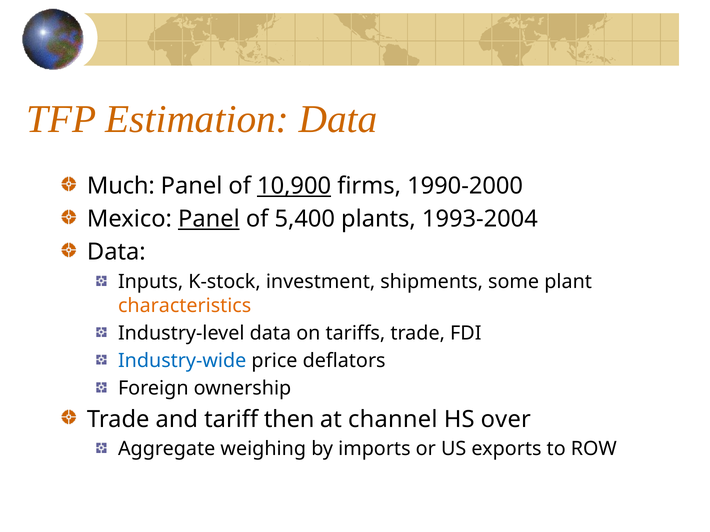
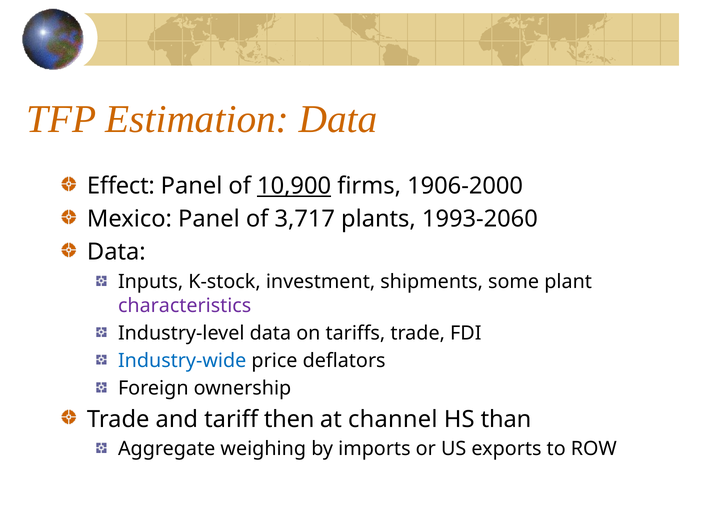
Much: Much -> Effect (121, 186)
1990-2000: 1990-2000 -> 1906-2000 (465, 186)
Panel underline: present -> none (209, 219)
5,400: 5,400 -> 3,717 (305, 219)
1993-2004: 1993-2004 -> 1993-2060 (480, 219)
characteristics colour: orange -> purple (185, 306)
over: over -> than (506, 420)
